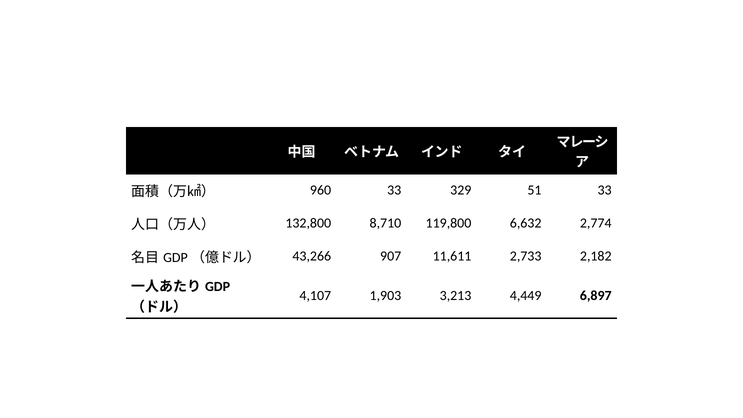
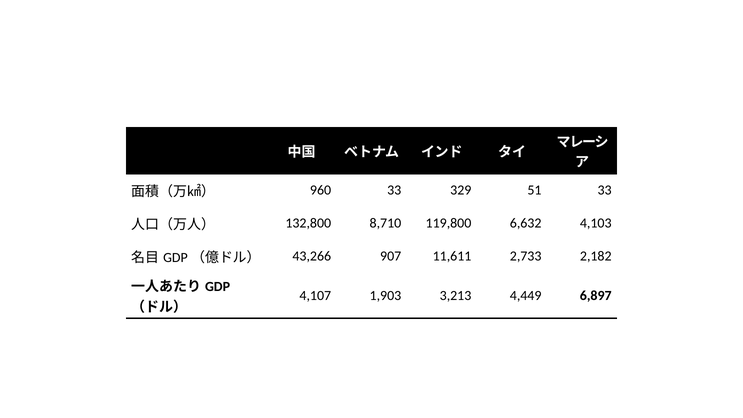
2,774: 2,774 -> 4,103 (596, 223)
